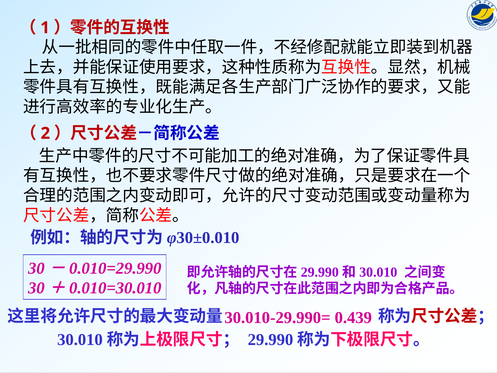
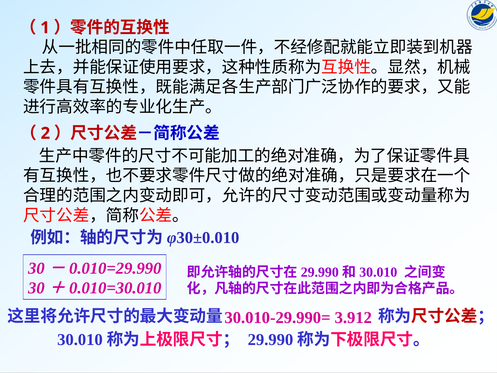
0.439: 0.439 -> 3.912 (353, 317)
